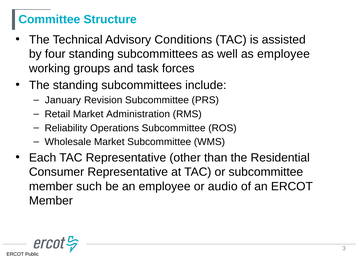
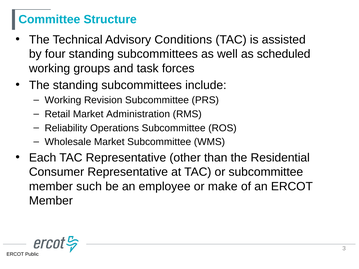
as employee: employee -> scheduled (284, 54)
January: January -> Working (63, 100)
audio: audio -> make (223, 187)
